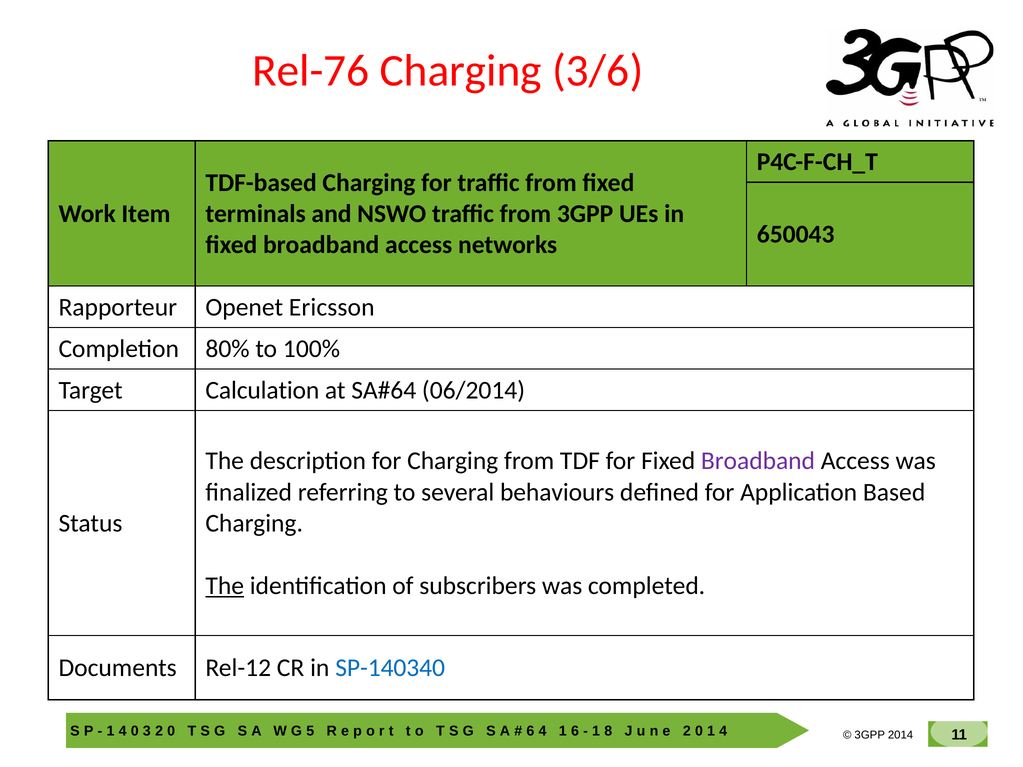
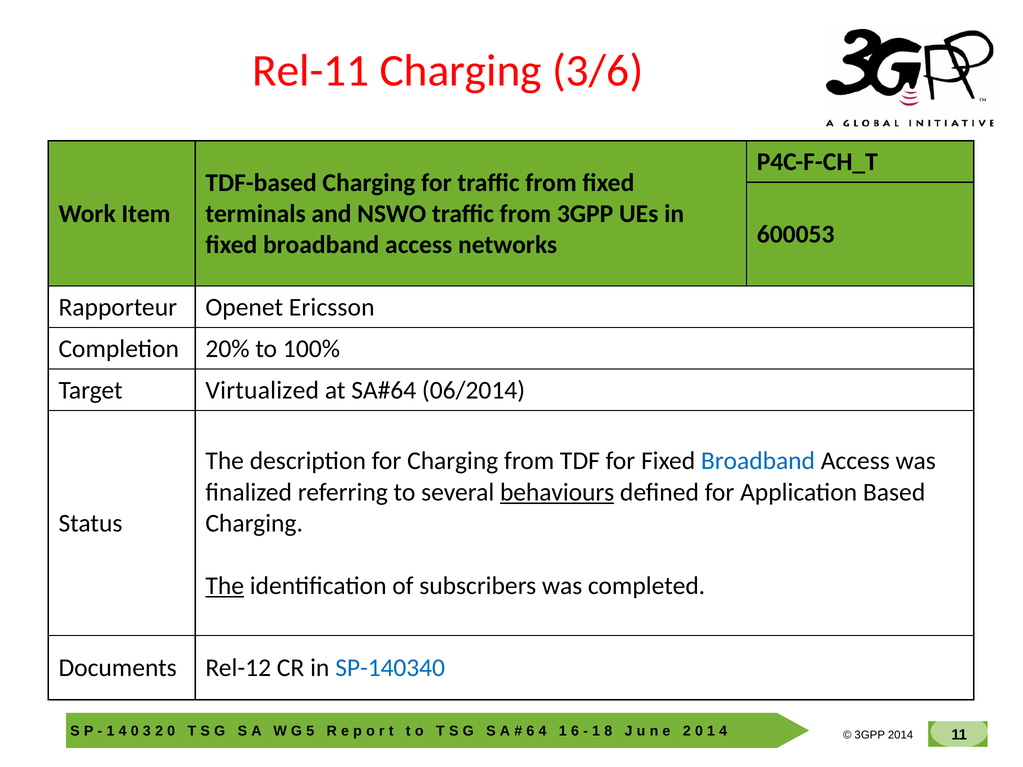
Rel-76: Rel-76 -> Rel-11 (311, 71)
650043: 650043 -> 600053 (796, 235)
80%: 80% -> 20% (228, 349)
Calculation: Calculation -> Virtualized (262, 390)
Broadband colour: purple -> blue (758, 461)
behaviours underline: none -> present (557, 492)
